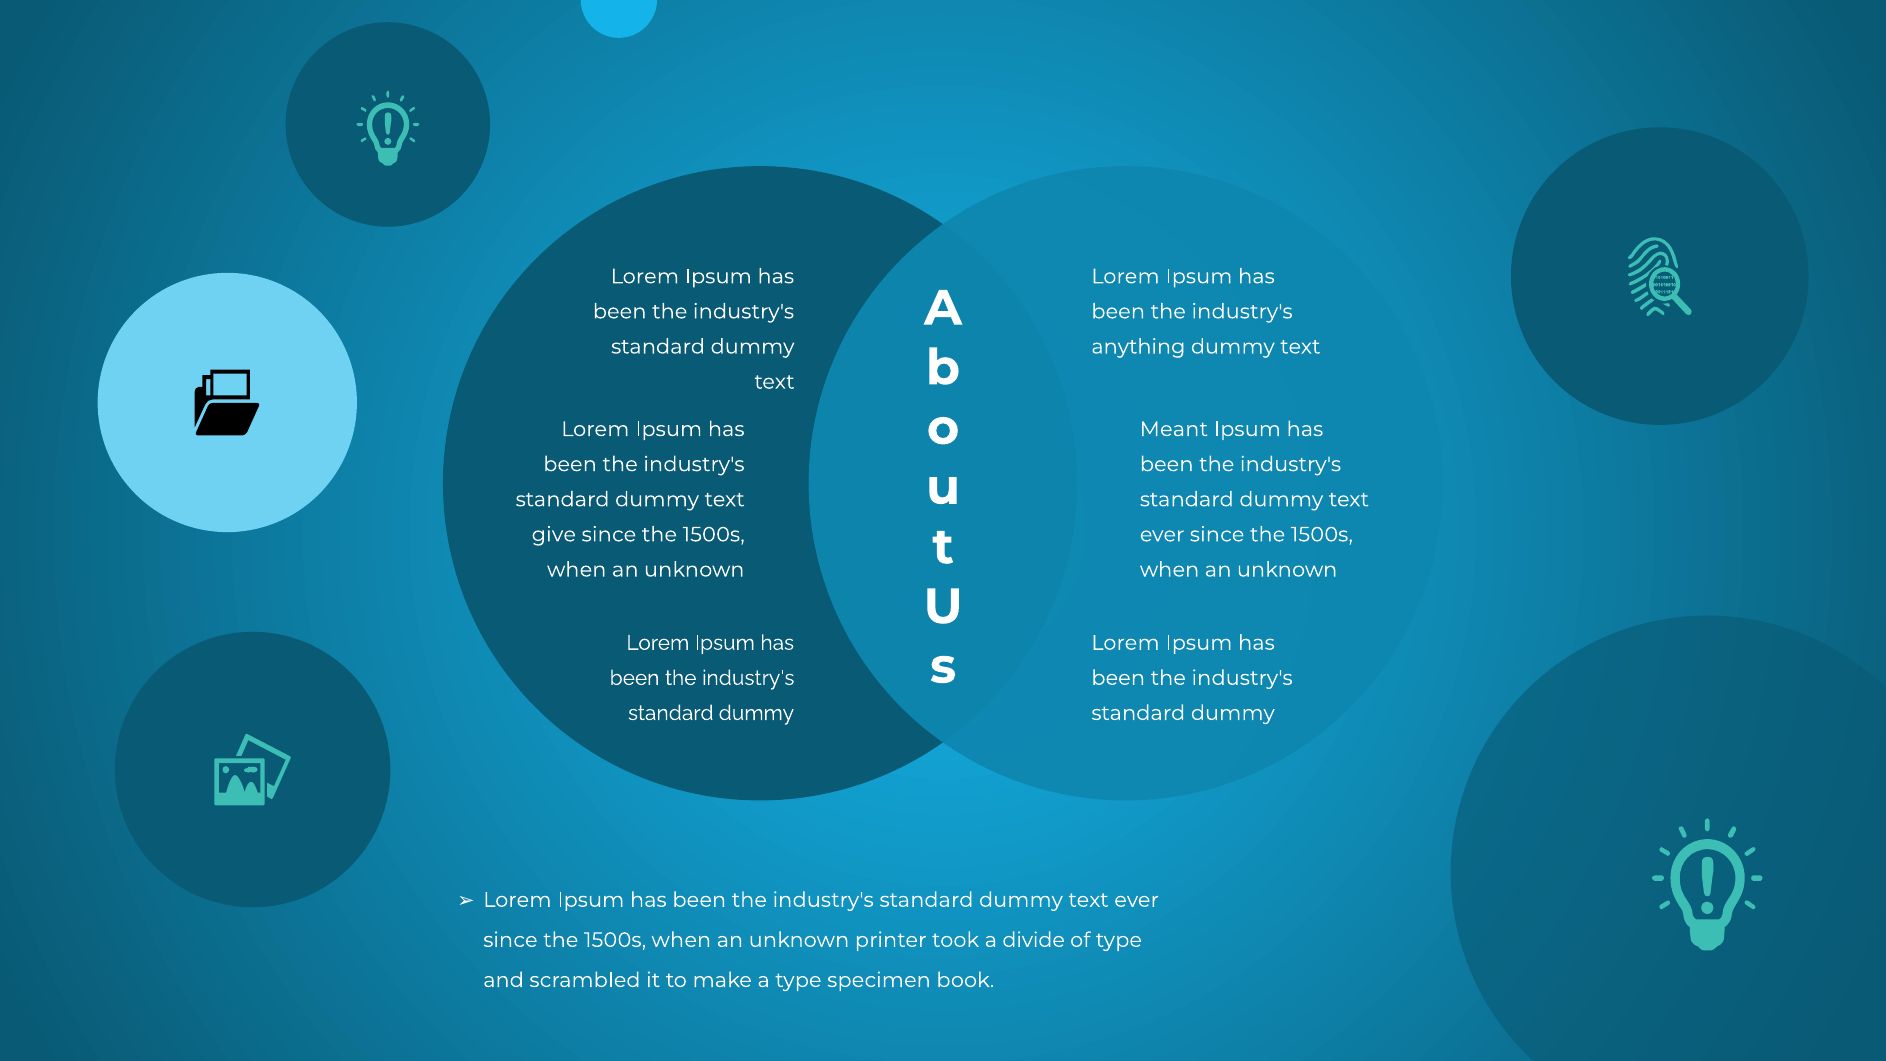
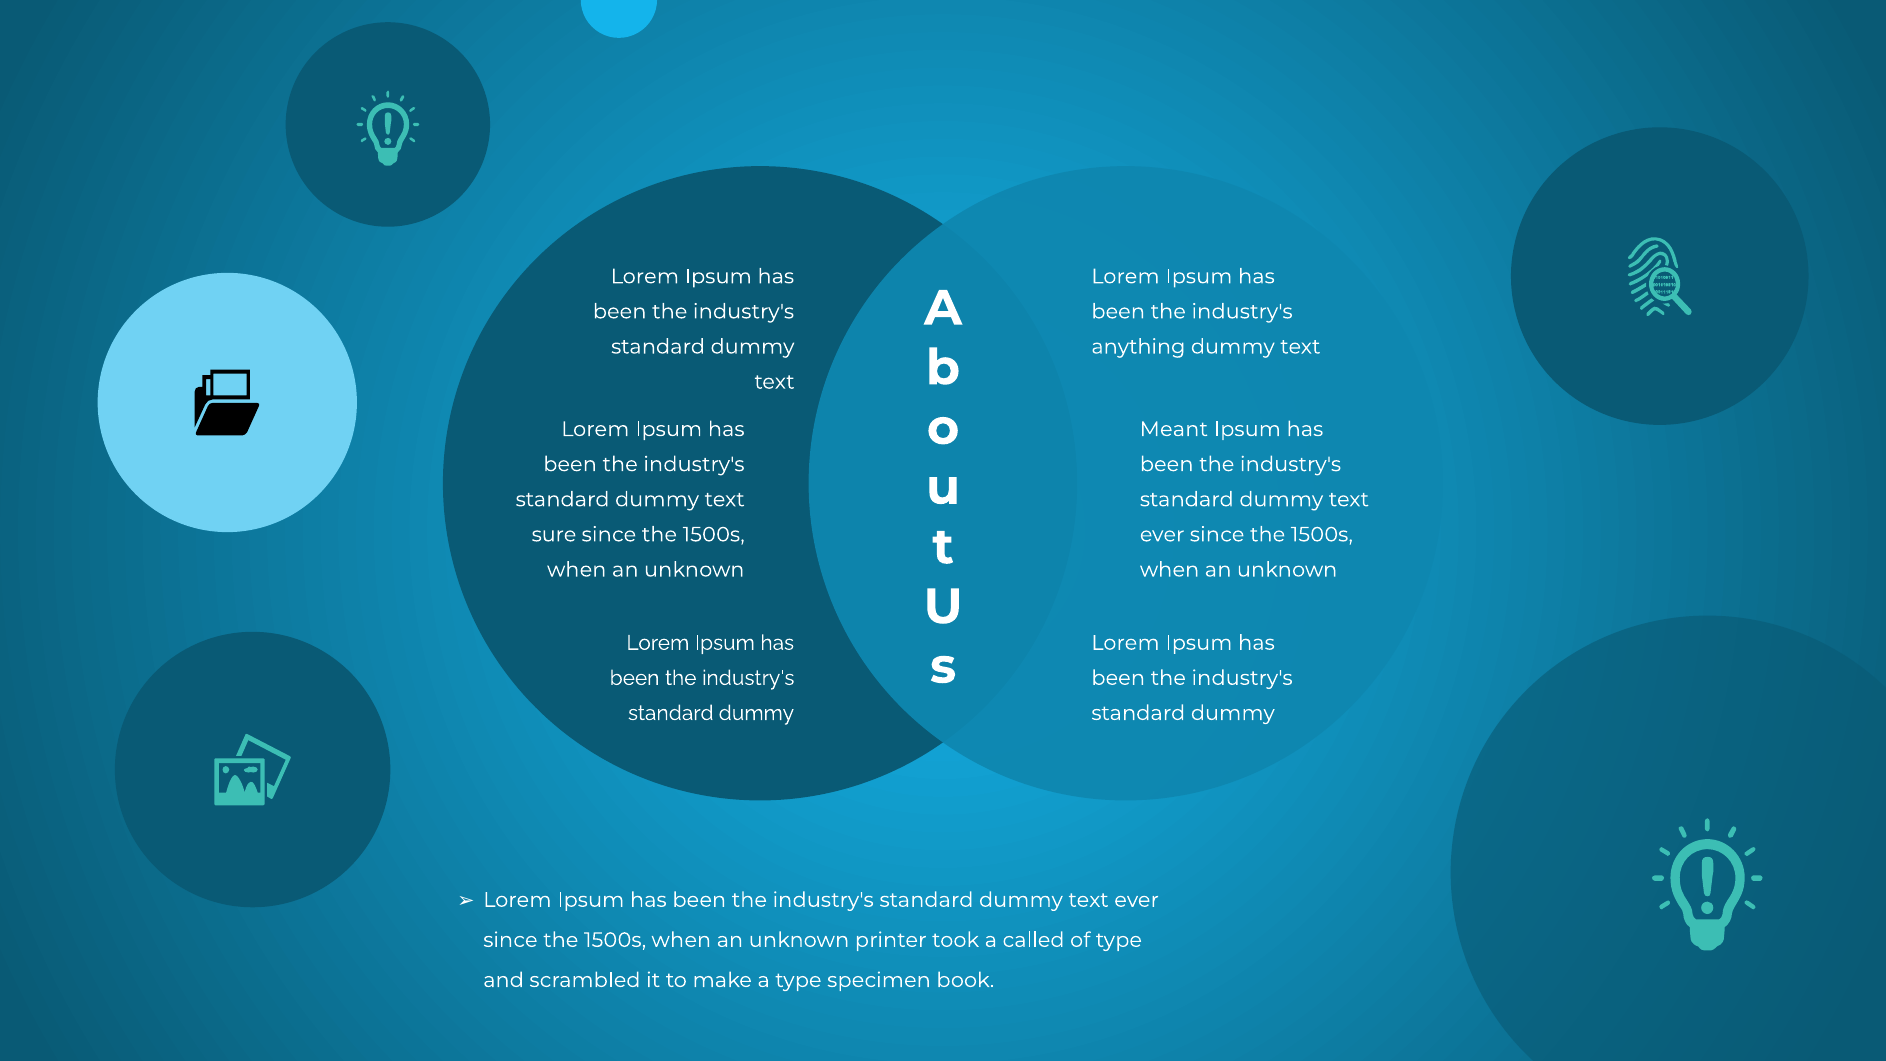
give: give -> sure (554, 535)
divide: divide -> called (1034, 940)
